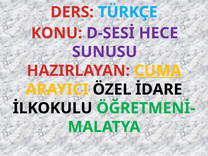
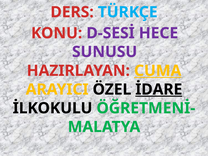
İDARE underline: none -> present (159, 89)
